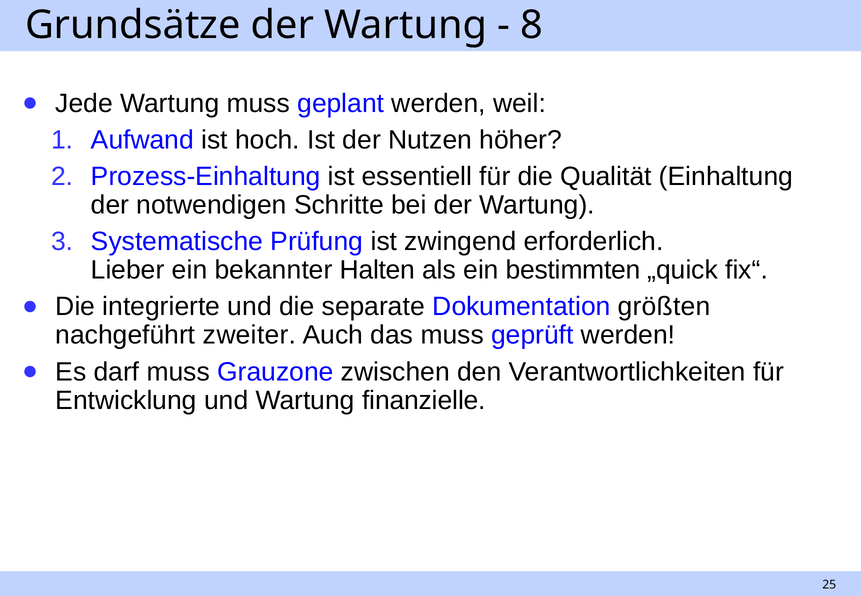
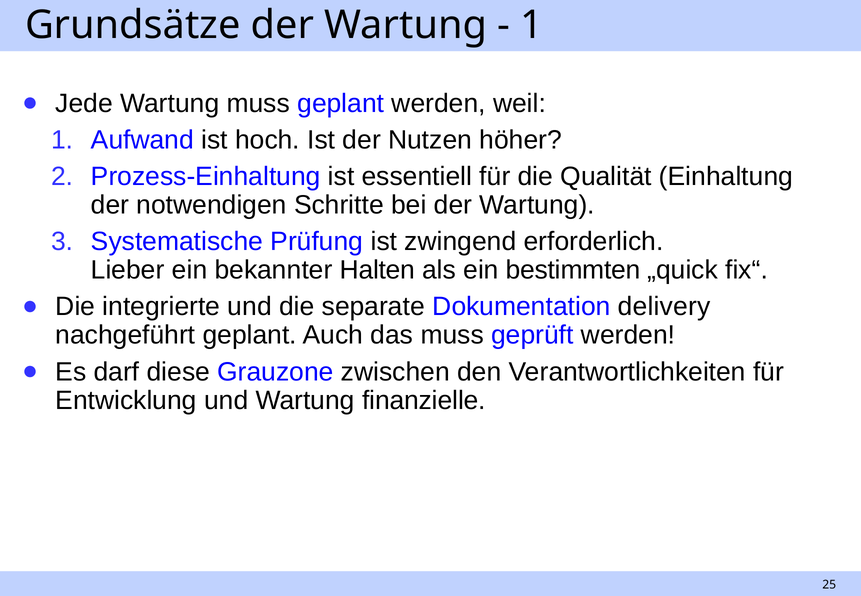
8: 8 -> 1 (532, 25)
größten: größten -> delivery (664, 307)
nachgeführt zweiter: zweiter -> geplant (250, 335)
darf muss: muss -> diese (178, 372)
